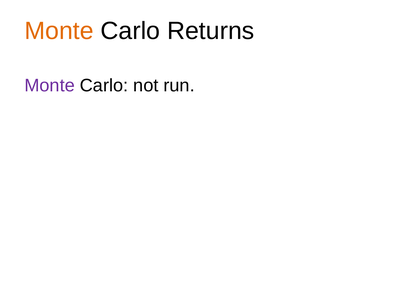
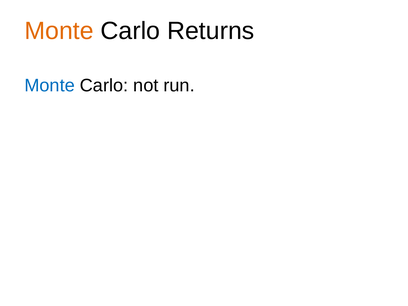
Monte colour: purple -> blue (50, 86)
